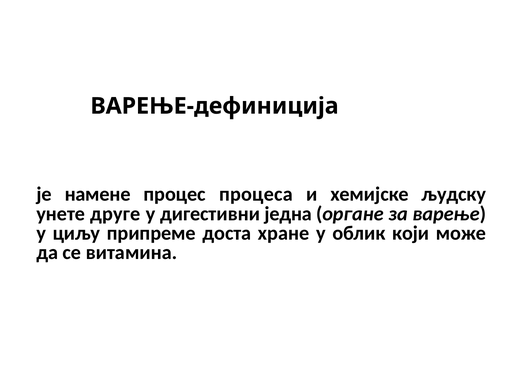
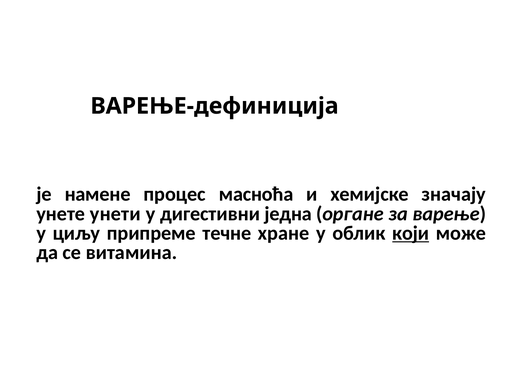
процеса: процеса -> масноћа (256, 194)
људску: људску -> значају (454, 194)
друге: друге -> унети (115, 214)
доста: доста -> течне (227, 233)
који underline: none -> present (411, 233)
